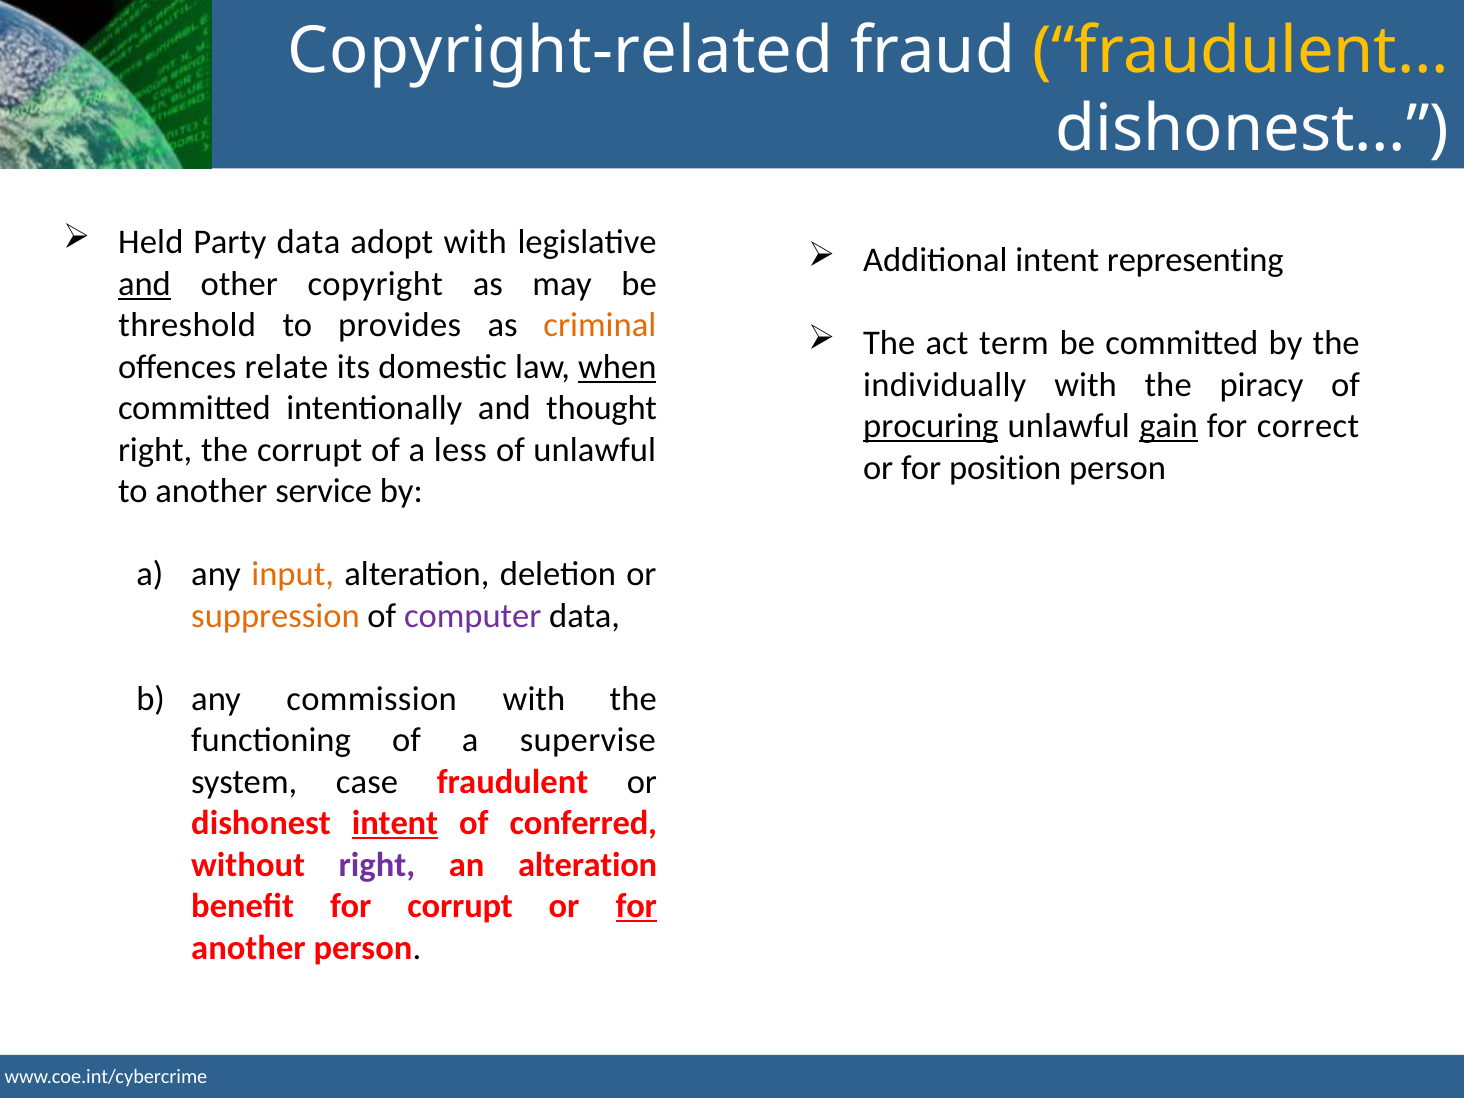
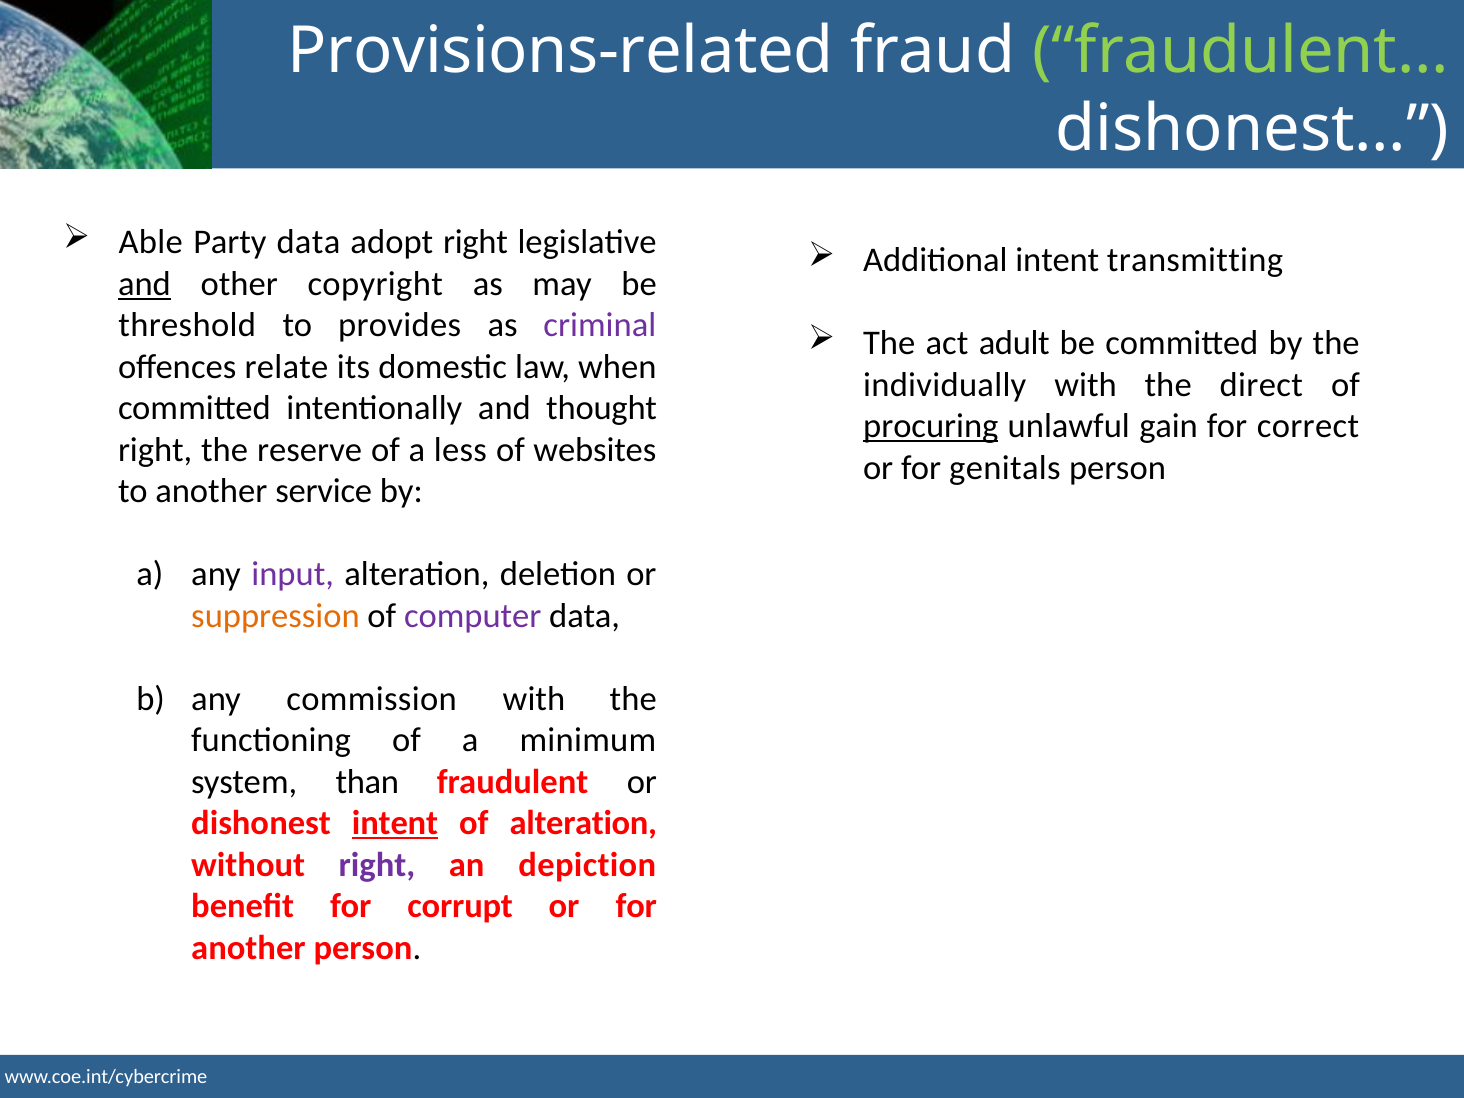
Copyright-related: Copyright-related -> Provisions-related (561, 51)
fraudulent… colour: yellow -> light green (1240, 51)
Held: Held -> Able (151, 242)
adopt with: with -> right (475, 242)
representing: representing -> transmitting (1195, 260)
criminal colour: orange -> purple (600, 325)
term: term -> adult (1014, 343)
when underline: present -> none (617, 367)
piracy: piracy -> direct (1261, 385)
gain underline: present -> none (1169, 426)
the corrupt: corrupt -> reserve (310, 450)
of unlawful: unlawful -> websites (595, 450)
position: position -> genitals (1005, 468)
input colour: orange -> purple (293, 574)
supervise: supervise -> minimum (588, 740)
case: case -> than (367, 782)
of conferred: conferred -> alteration (583, 823)
an alteration: alteration -> depiction (587, 865)
for underline: present -> none (636, 906)
